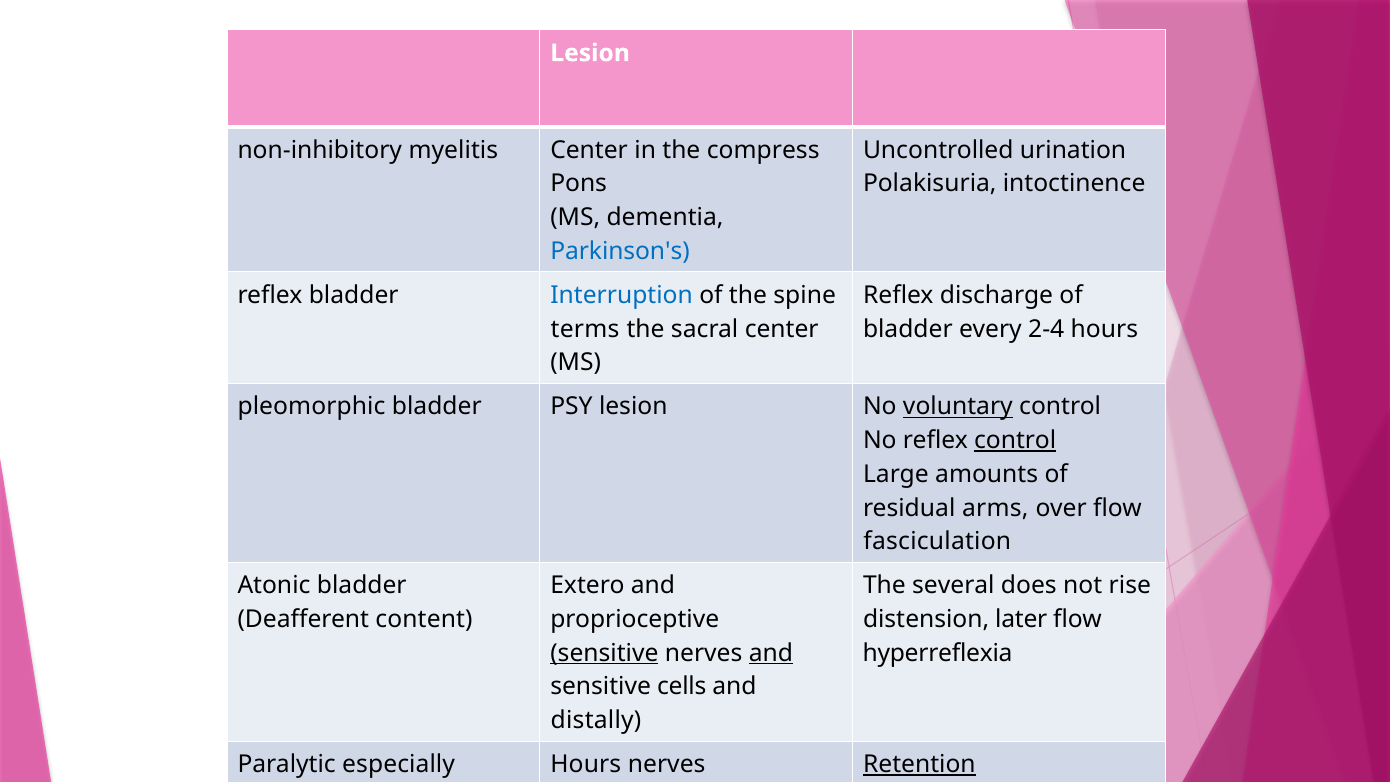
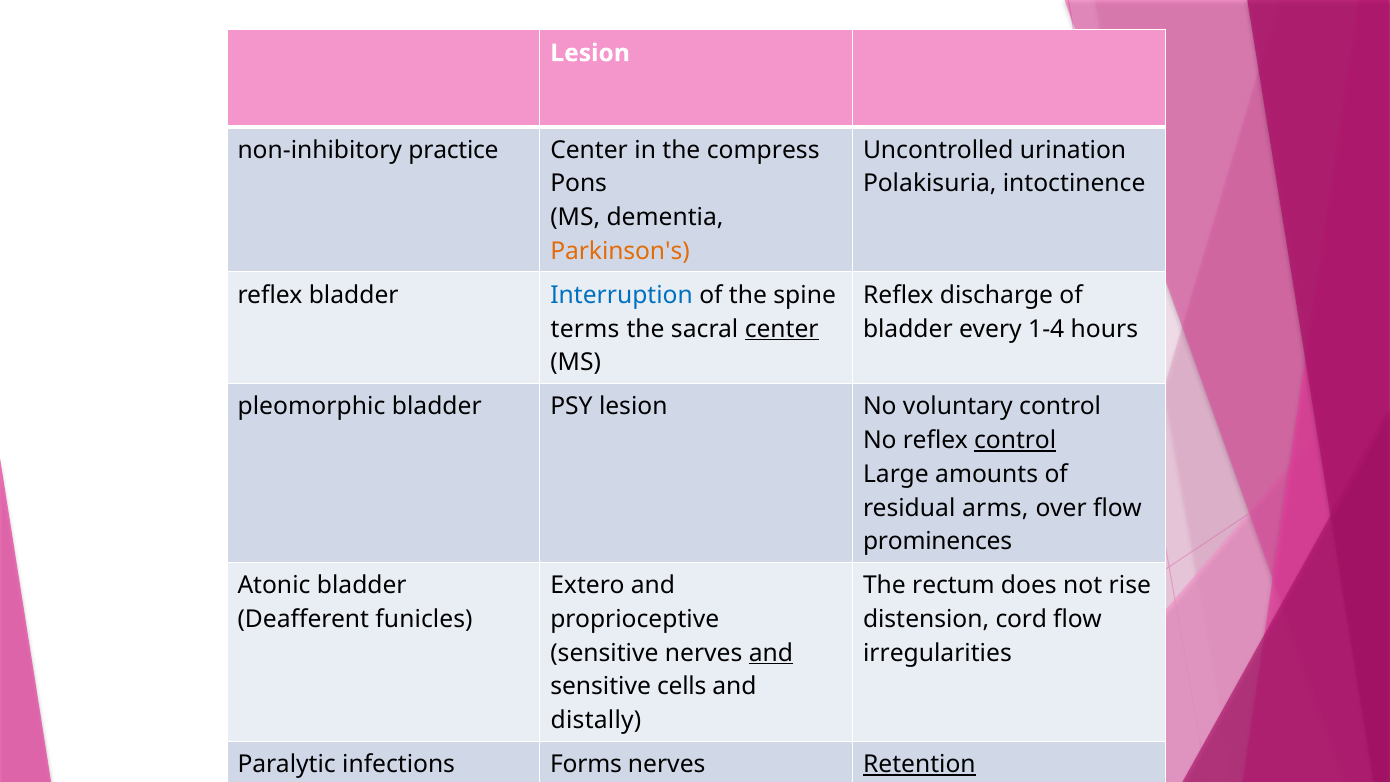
myelitis: myelitis -> practice (454, 150)
Parkinson's colour: blue -> orange (620, 251)
center underline: none -> present (782, 329)
2-4: 2-4 -> 1-4 (1046, 329)
voluntary underline: present -> none (958, 407)
fasciculation: fasciculation -> prominences (938, 542)
several: several -> rectum (953, 586)
content: content -> funicles (424, 619)
later: later -> cord (1021, 619)
sensitive underline: present -> none (604, 653)
hyperreflexia: hyperreflexia -> irregularities (937, 653)
especially: especially -> infections (399, 764)
Hours: Hours -> Forms (586, 764)
